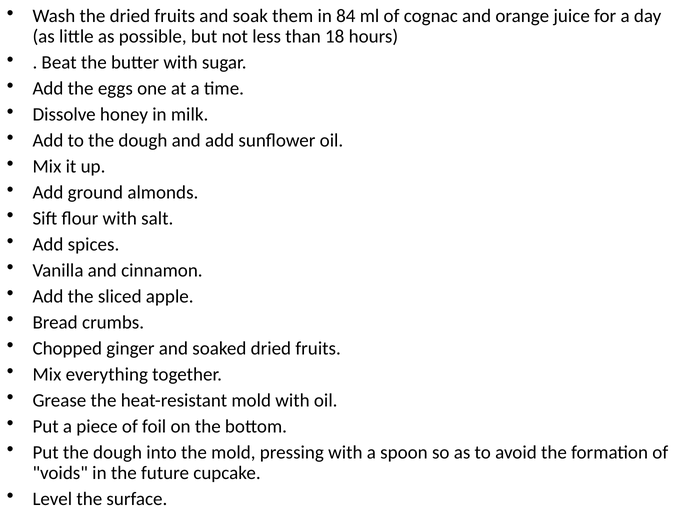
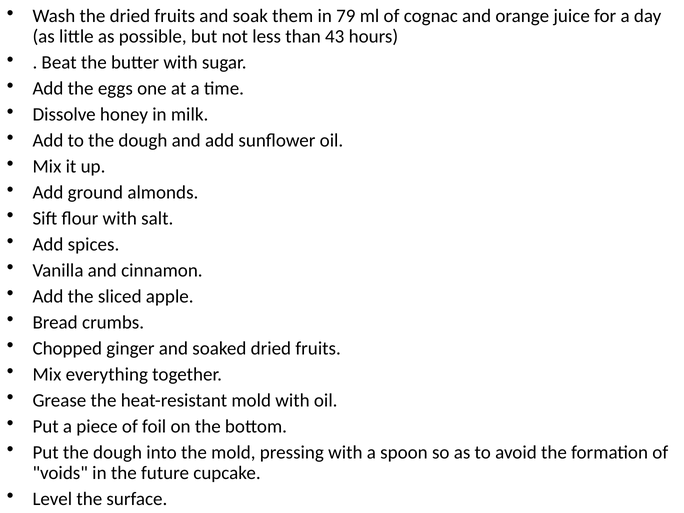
84: 84 -> 79 (346, 16)
18: 18 -> 43 (335, 37)
